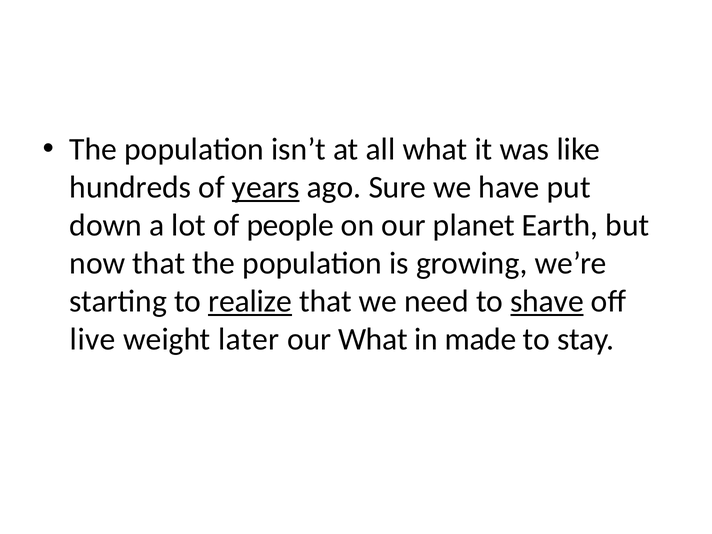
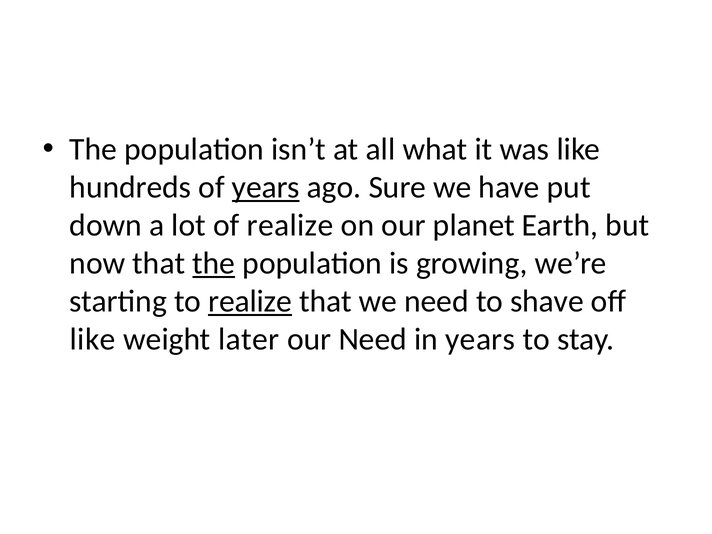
of people: people -> realize (290, 225)
the underline: none -> present (214, 263)
shave underline: present -> none (547, 301)
live: live -> like (93, 339)
our What: What -> Need (373, 339)
in made: made -> years (480, 339)
